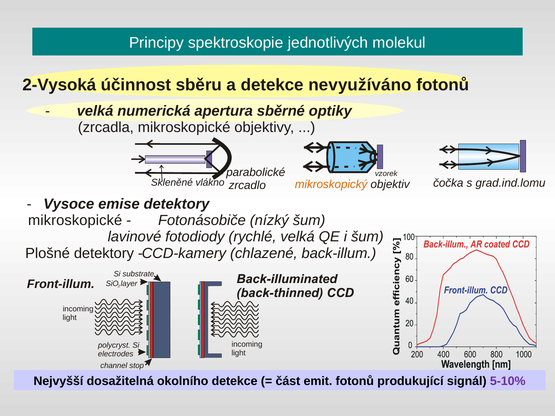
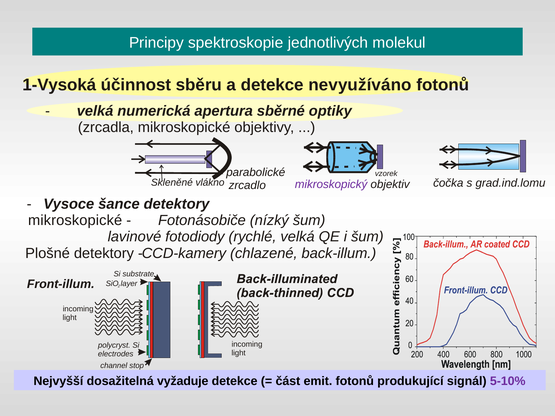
2-Vysoká: 2-Vysoká -> 1-Vysoká (59, 85)
mikroskopický colour: orange -> purple (331, 185)
emise: emise -> šance (119, 204)
okolního: okolního -> vyžaduje (183, 381)
